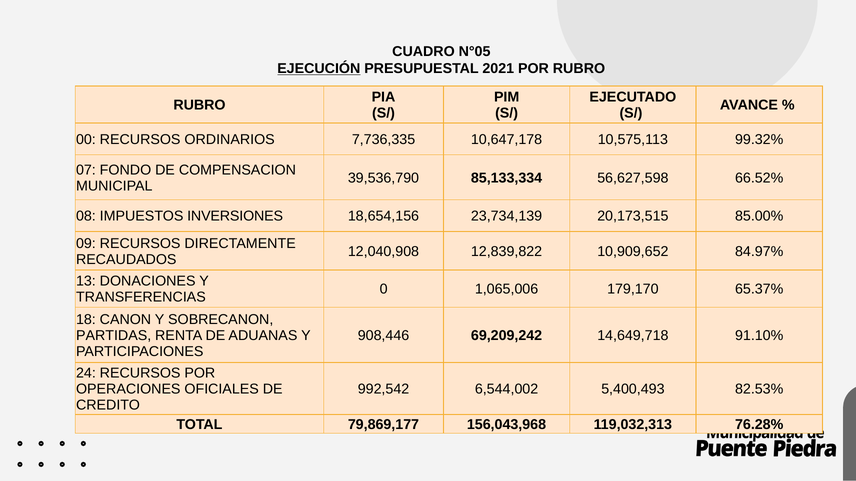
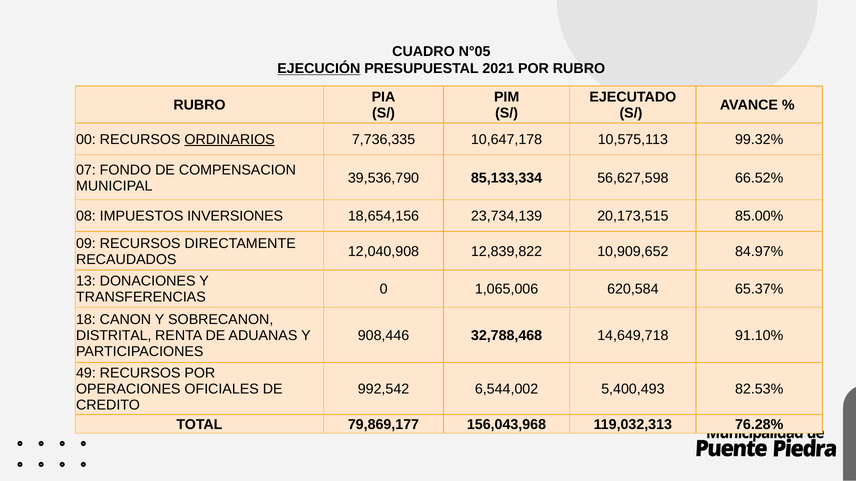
ORDINARIOS underline: none -> present (230, 140)
179,170: 179,170 -> 620,584 (633, 290)
PARTIDAS: PARTIDAS -> DISTRITAL (114, 336)
69,209,242: 69,209,242 -> 32,788,468 (507, 336)
24: 24 -> 49 (86, 373)
